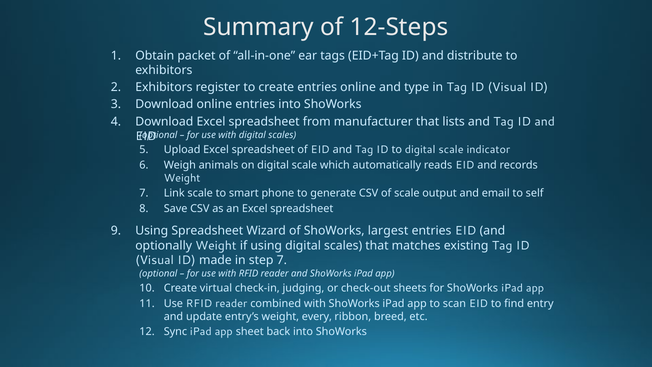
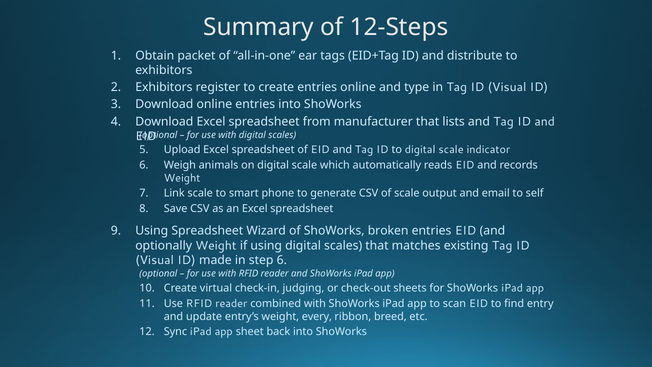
largest: largest -> broken (388, 231)
step 7: 7 -> 6 (282, 260)
